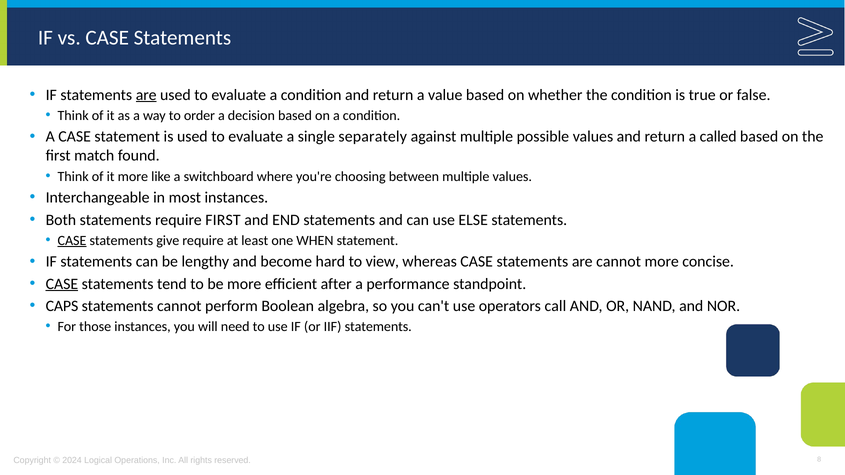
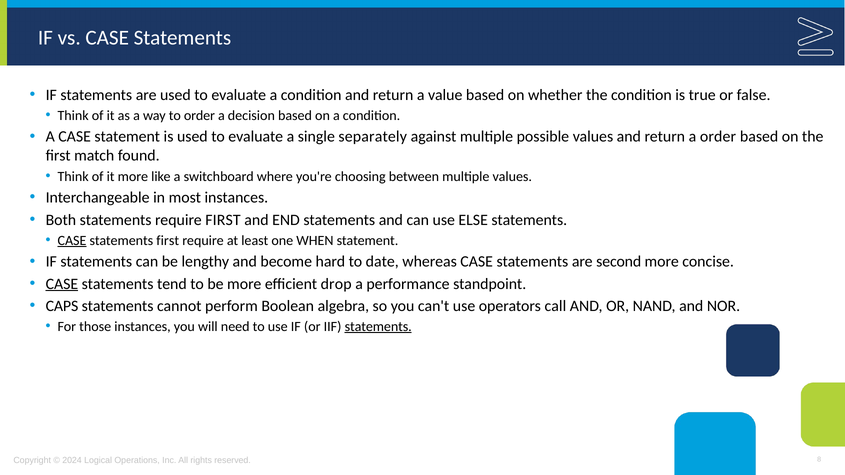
are underline: present -> none (146, 95)
a called: called -> order (718, 137)
statements give: give -> first (168, 241)
view: view -> date (382, 262)
are cannot: cannot -> second (619, 262)
after: after -> drop (336, 284)
statements underline: none -> present (378, 327)
